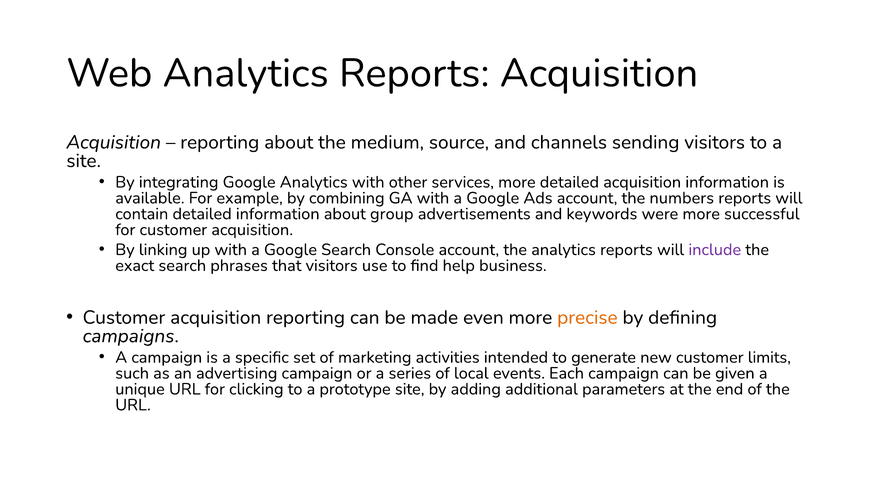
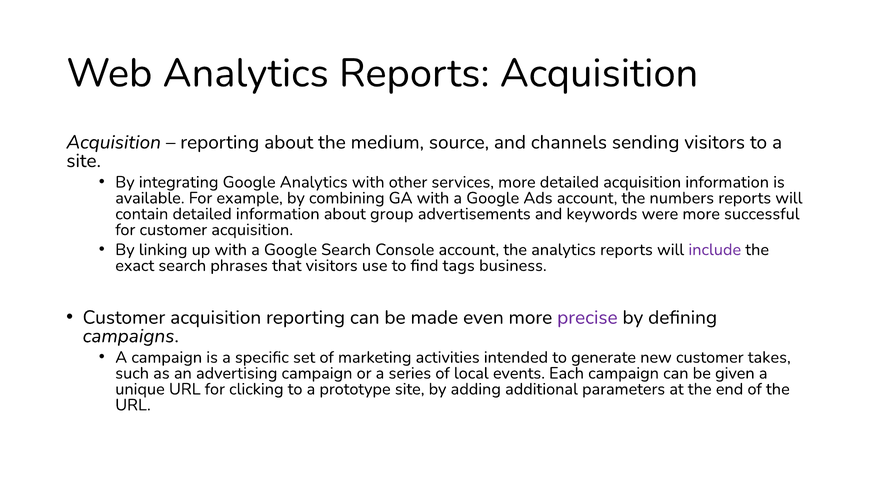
help: help -> tags (459, 265)
precise colour: orange -> purple (587, 317)
limits: limits -> takes (769, 357)
